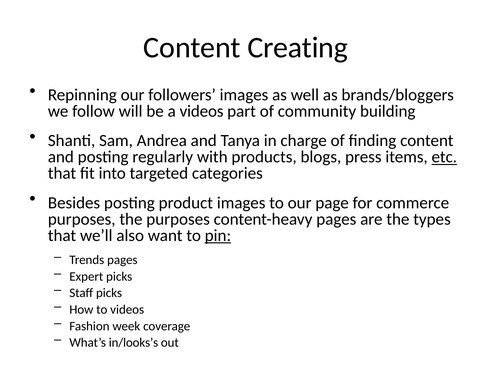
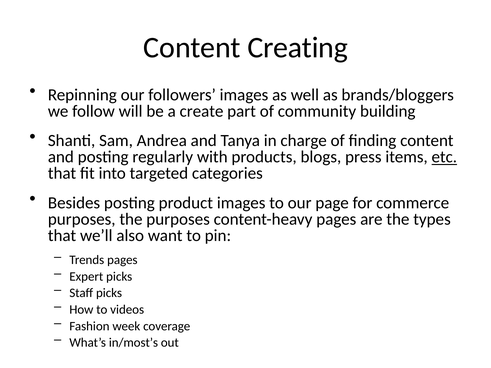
a videos: videos -> create (202, 111)
pin underline: present -> none (218, 236)
in/looks’s: in/looks’s -> in/most’s (133, 343)
